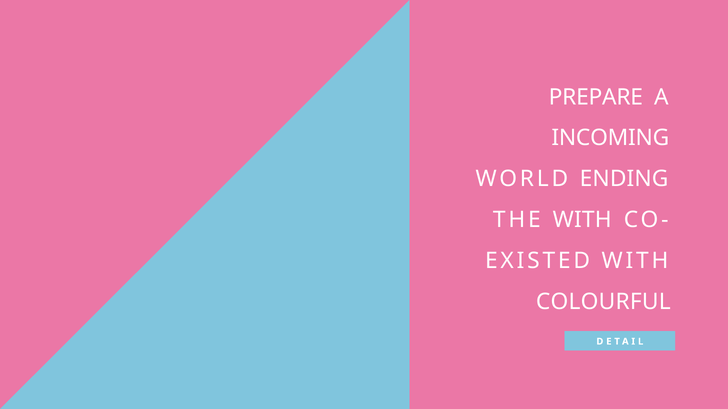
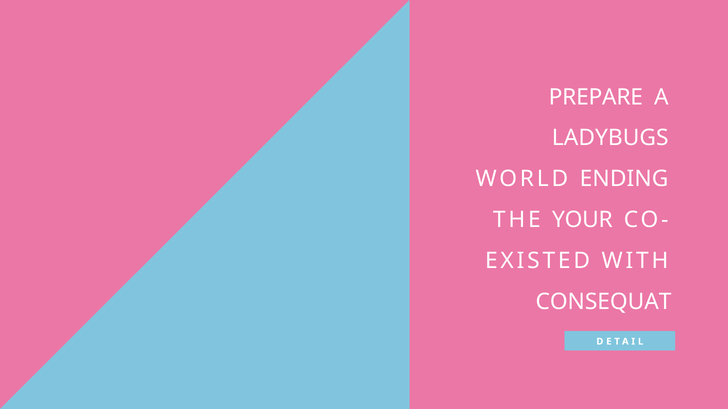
INCOMING: INCOMING -> LADYBUGS (610, 138)
THE WITH: WITH -> YOUR (582, 220)
COLOURFUL: COLOURFUL -> CONSEQUAT (603, 302)
